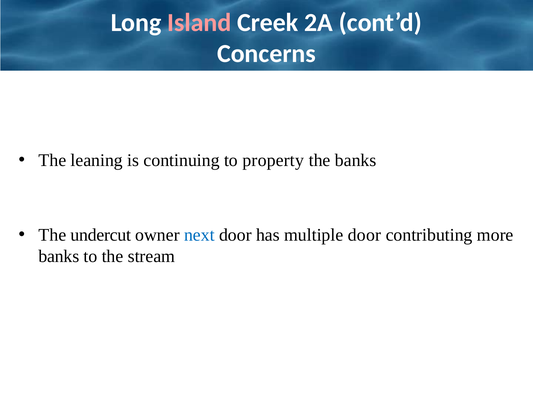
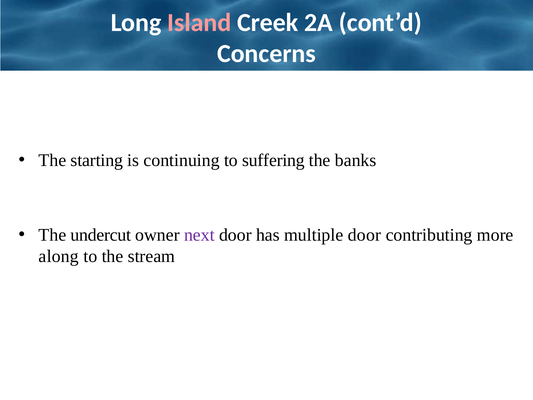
leaning: leaning -> starting (97, 160)
property: property -> suffering (273, 160)
next colour: blue -> purple (199, 235)
banks: banks -> along (59, 256)
